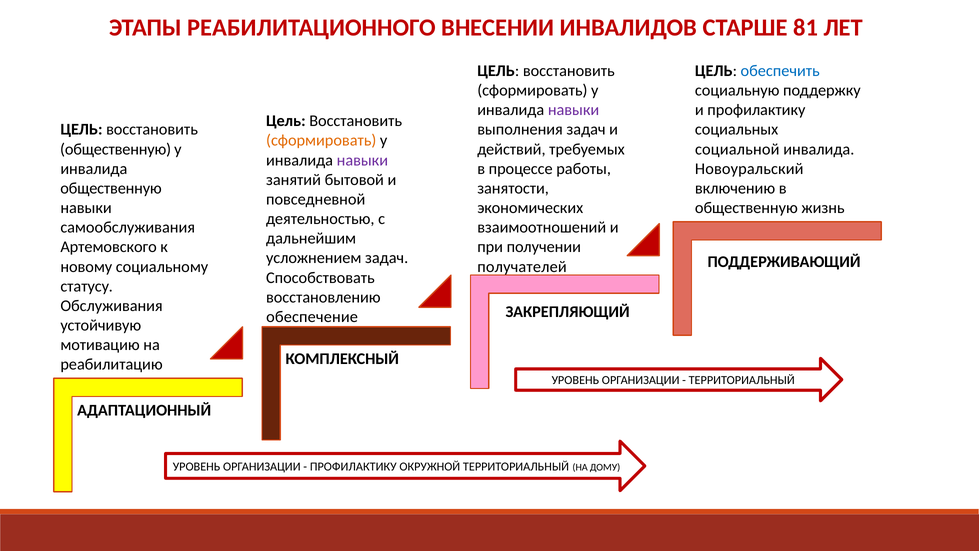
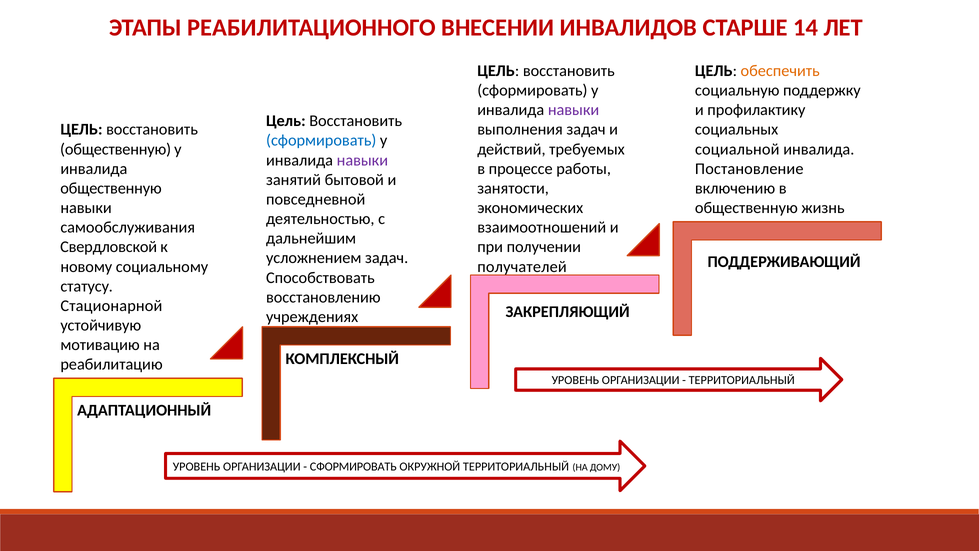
81: 81 -> 14 (806, 28)
обеспечить colour: blue -> orange (780, 71)
сформировать colour: orange -> blue (321, 140)
Новоуральский: Новоуральский -> Постановление (749, 169)
Артемовского: Артемовского -> Свердловской (109, 247)
Обслуживания: Обслуживания -> Стационарной (111, 306)
обеспечение: обеспечение -> учреждениях (312, 317)
ПРОФИЛАКТИКУ: ПРОФИЛАКТИКУ -> СФОРМИРОВАТЬ (353, 466)
